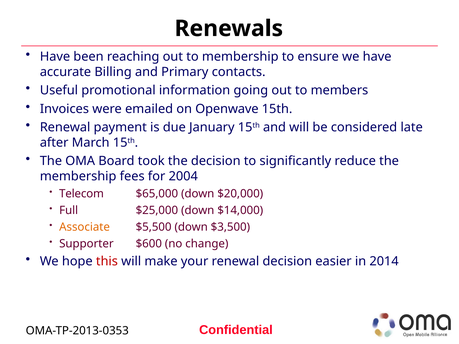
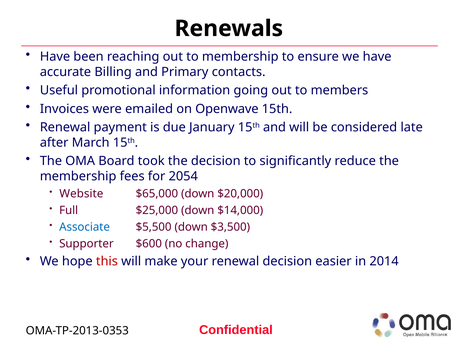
2004: 2004 -> 2054 (183, 177)
Telecom: Telecom -> Website (81, 194)
Associate colour: orange -> blue (85, 227)
